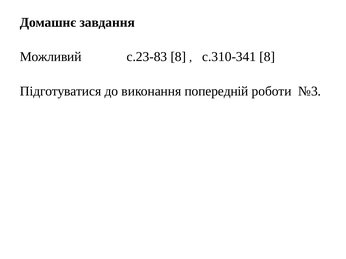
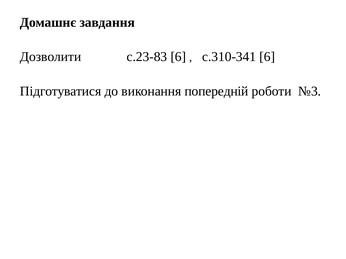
Можливий: Можливий -> Дозволити (51, 57)
с.23-83 8: 8 -> 6 (178, 57)
с.310-341 8: 8 -> 6 (267, 57)
